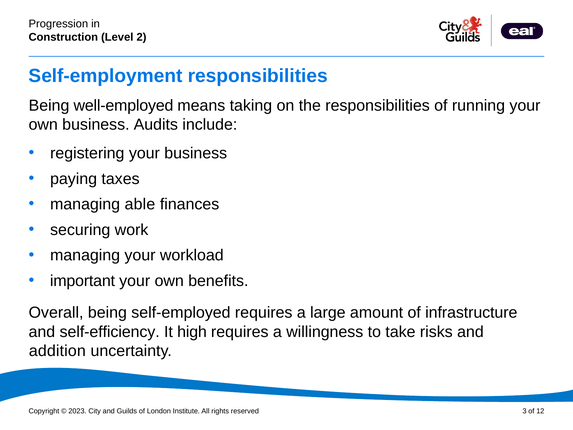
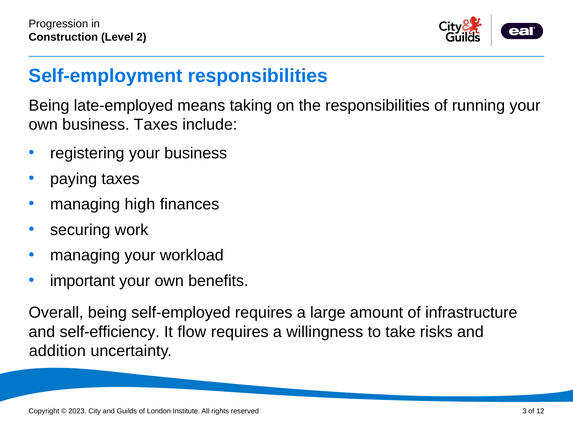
well-employed: well-employed -> late-employed (123, 105)
business Audits: Audits -> Taxes (156, 125)
able: able -> high (140, 204)
high: high -> flow (192, 332)
